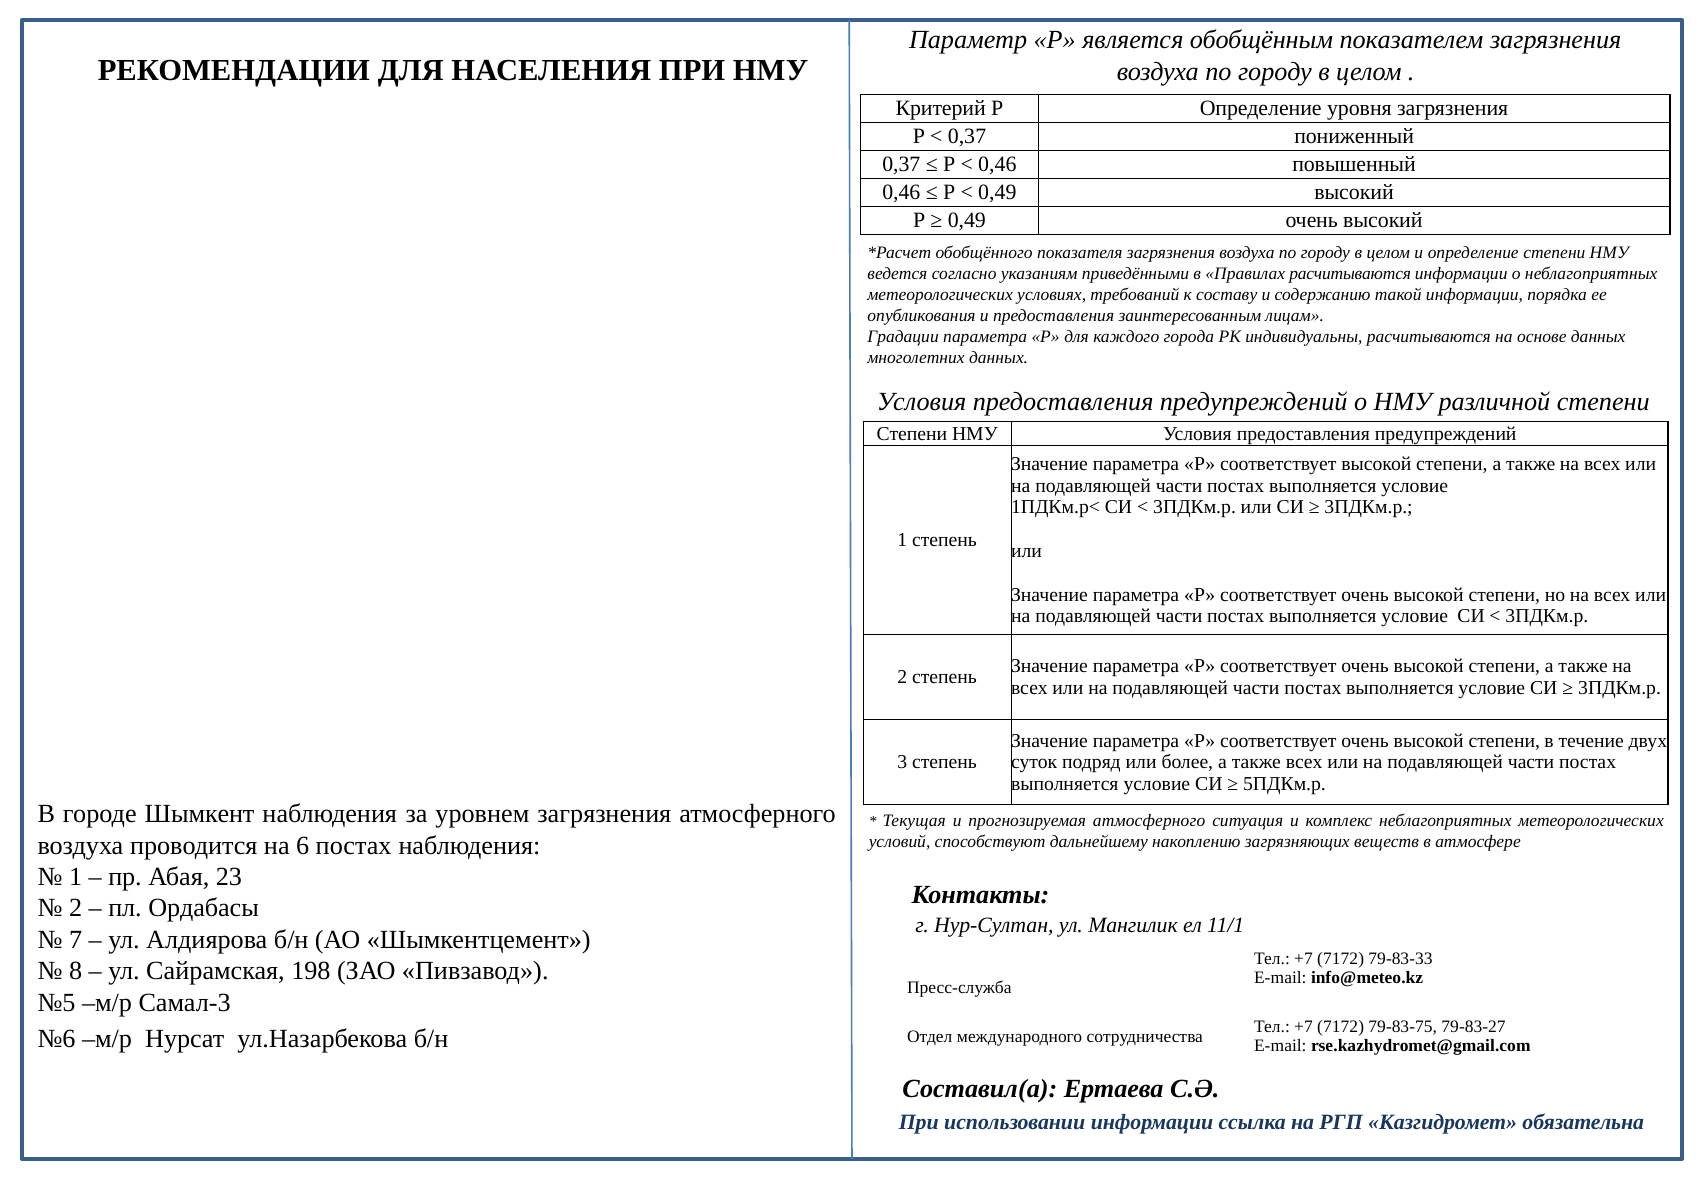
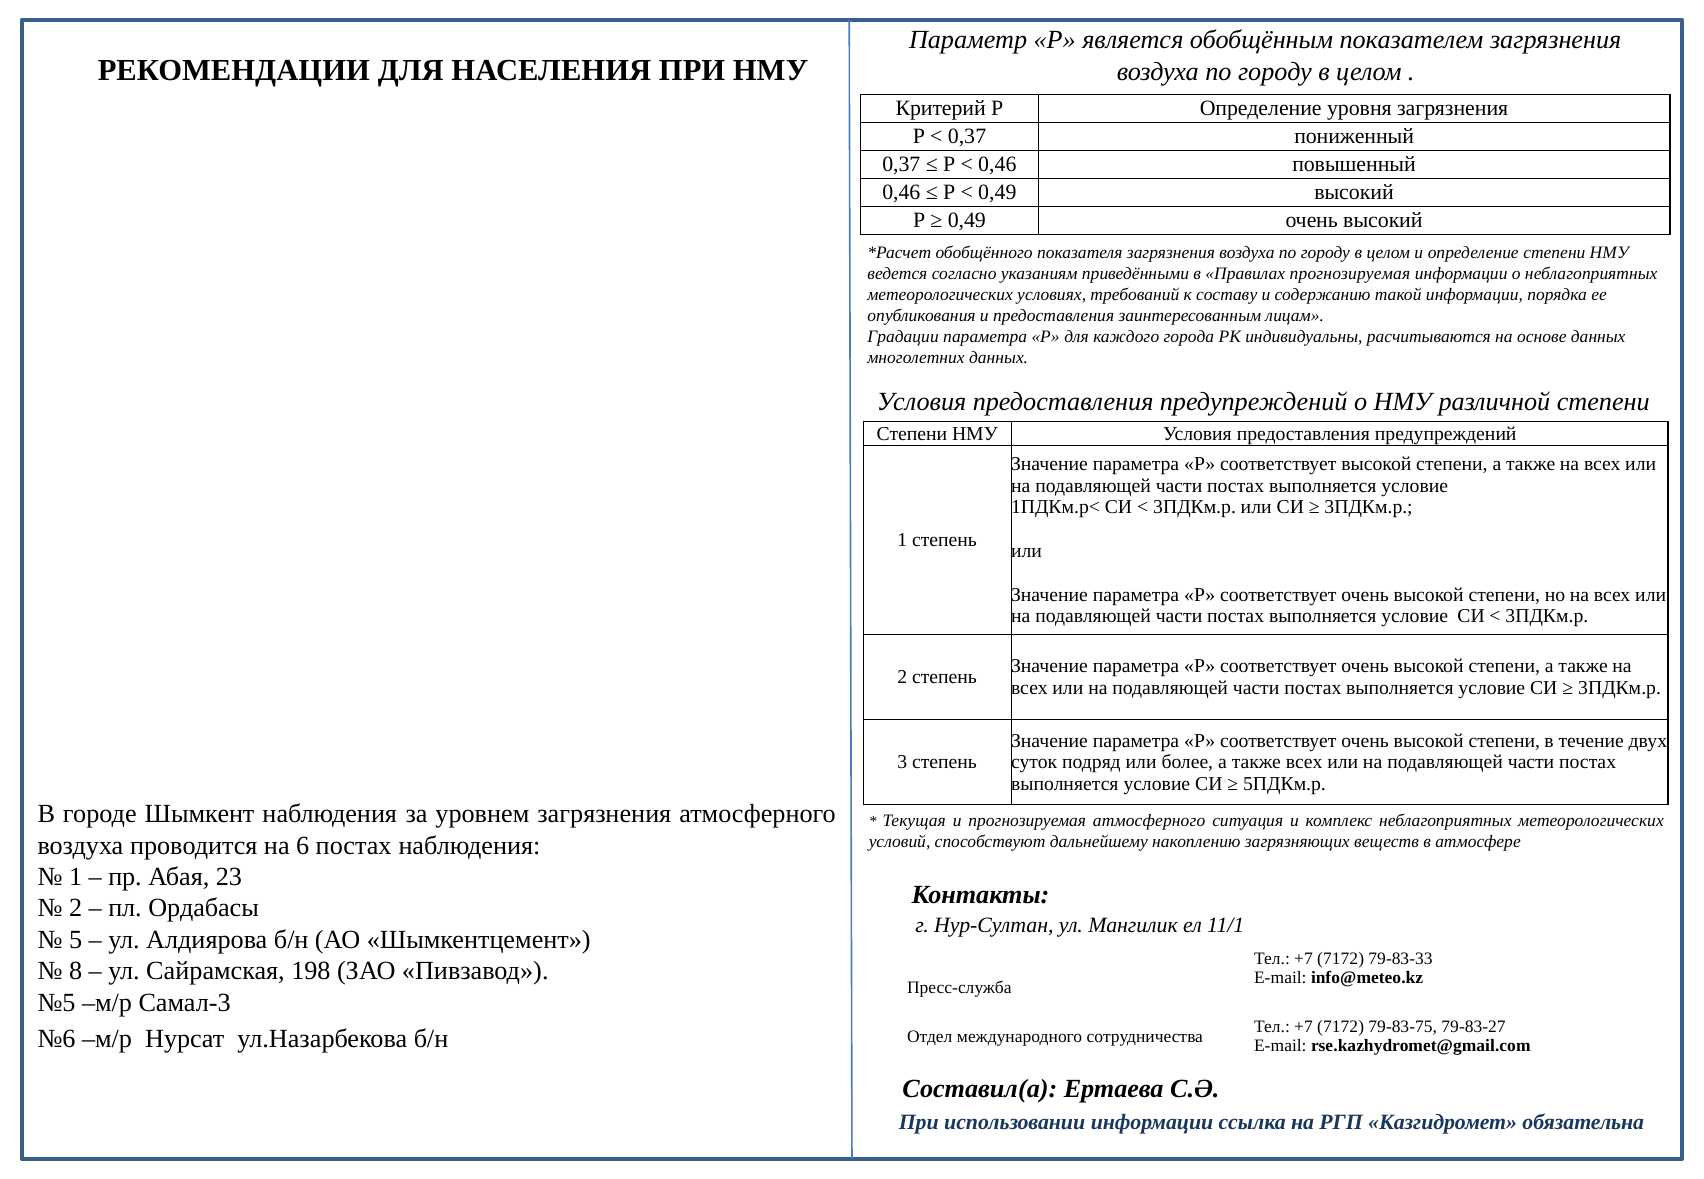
Правилах расчитываются: расчитываются -> прогнозируемая (1350, 274)
7: 7 -> 5 (76, 940)
